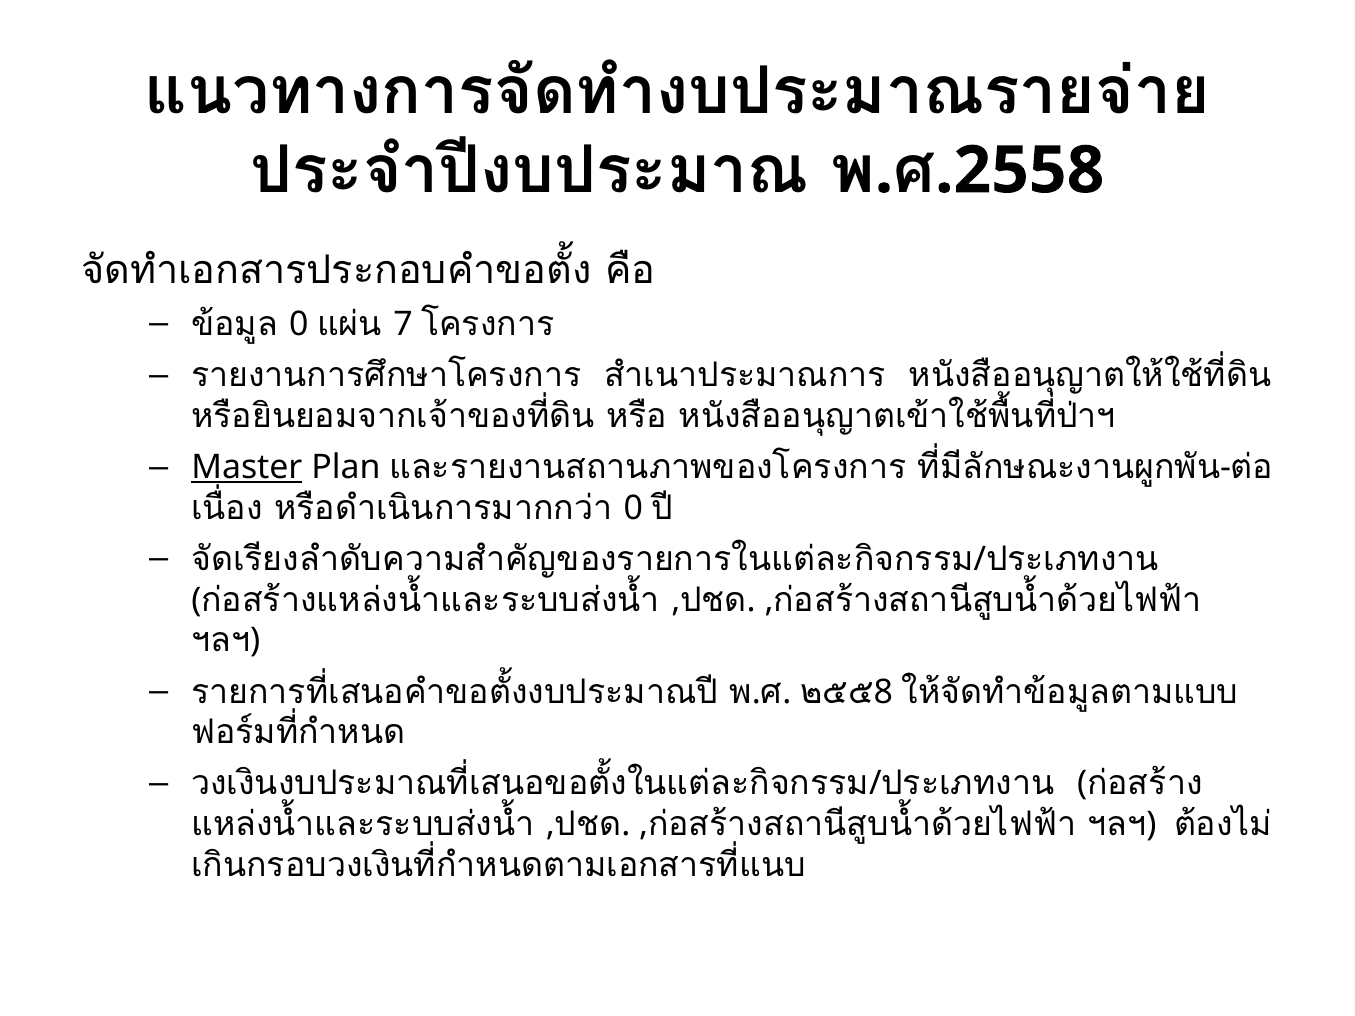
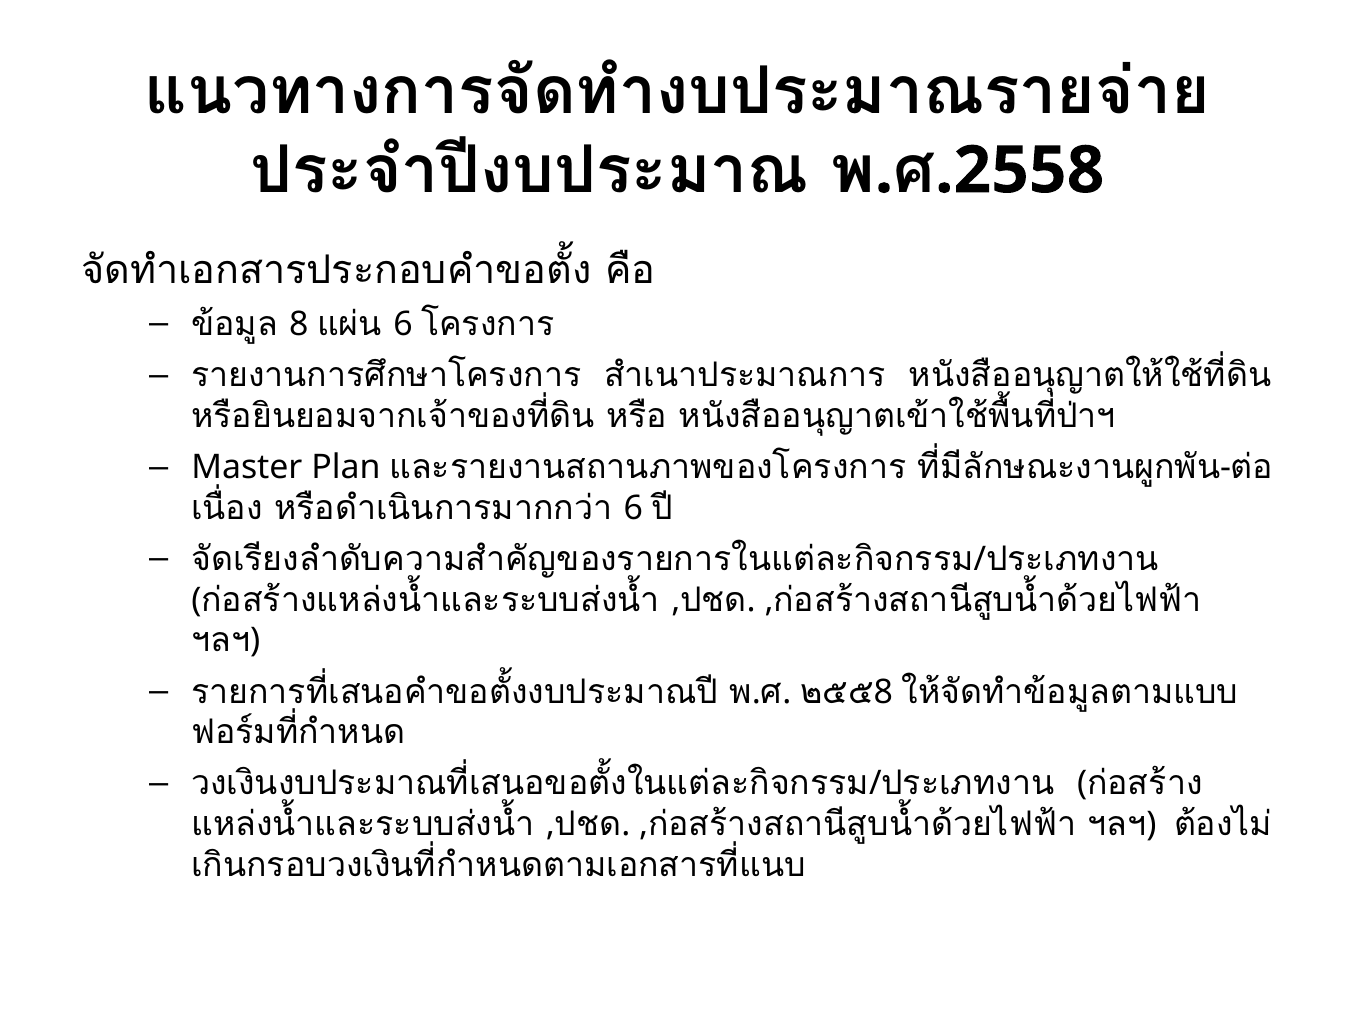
0: 0 -> 8 (299, 325)
7: 7 -> 6 (403, 325)
Master underline: present -> none (247, 468)
0: 0 -> 6 (633, 508)
